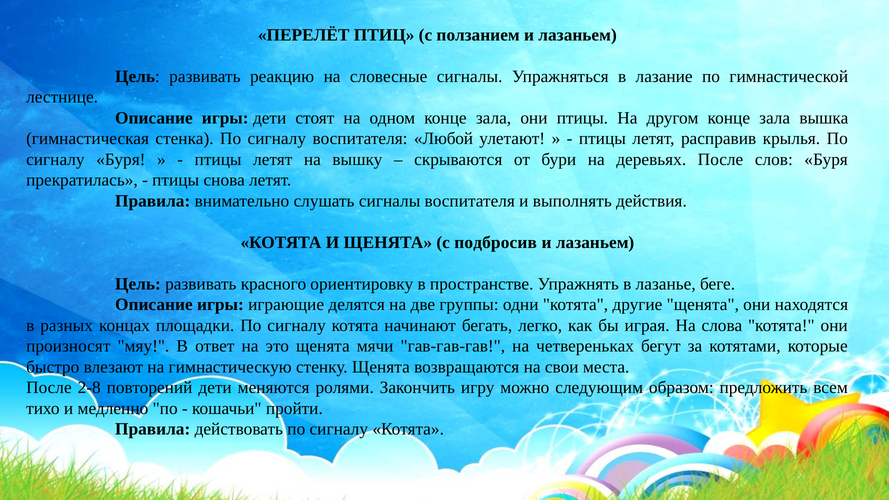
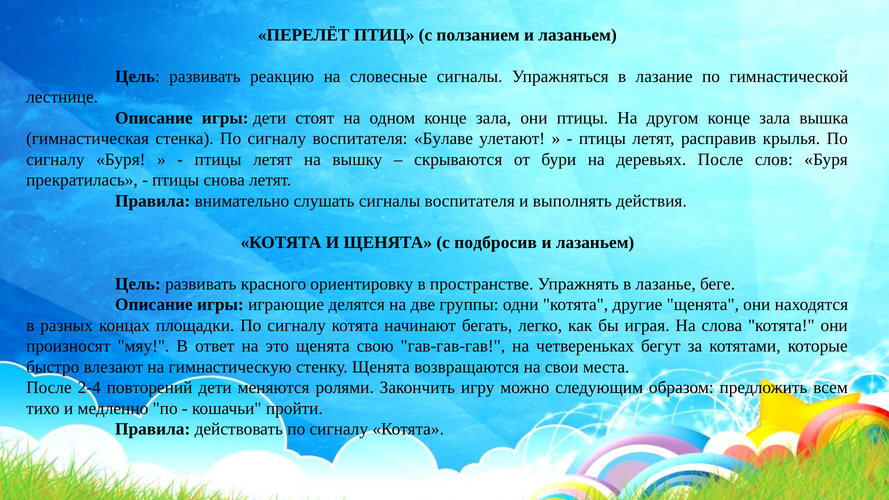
Любой: Любой -> Булаве (443, 139)
мячи: мячи -> свою (375, 346)
2-8: 2-8 -> 2-4 (89, 388)
